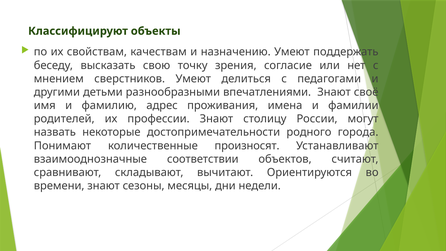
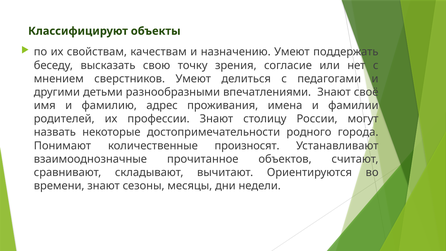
соответствии: соответствии -> прочитанное (203, 159)
